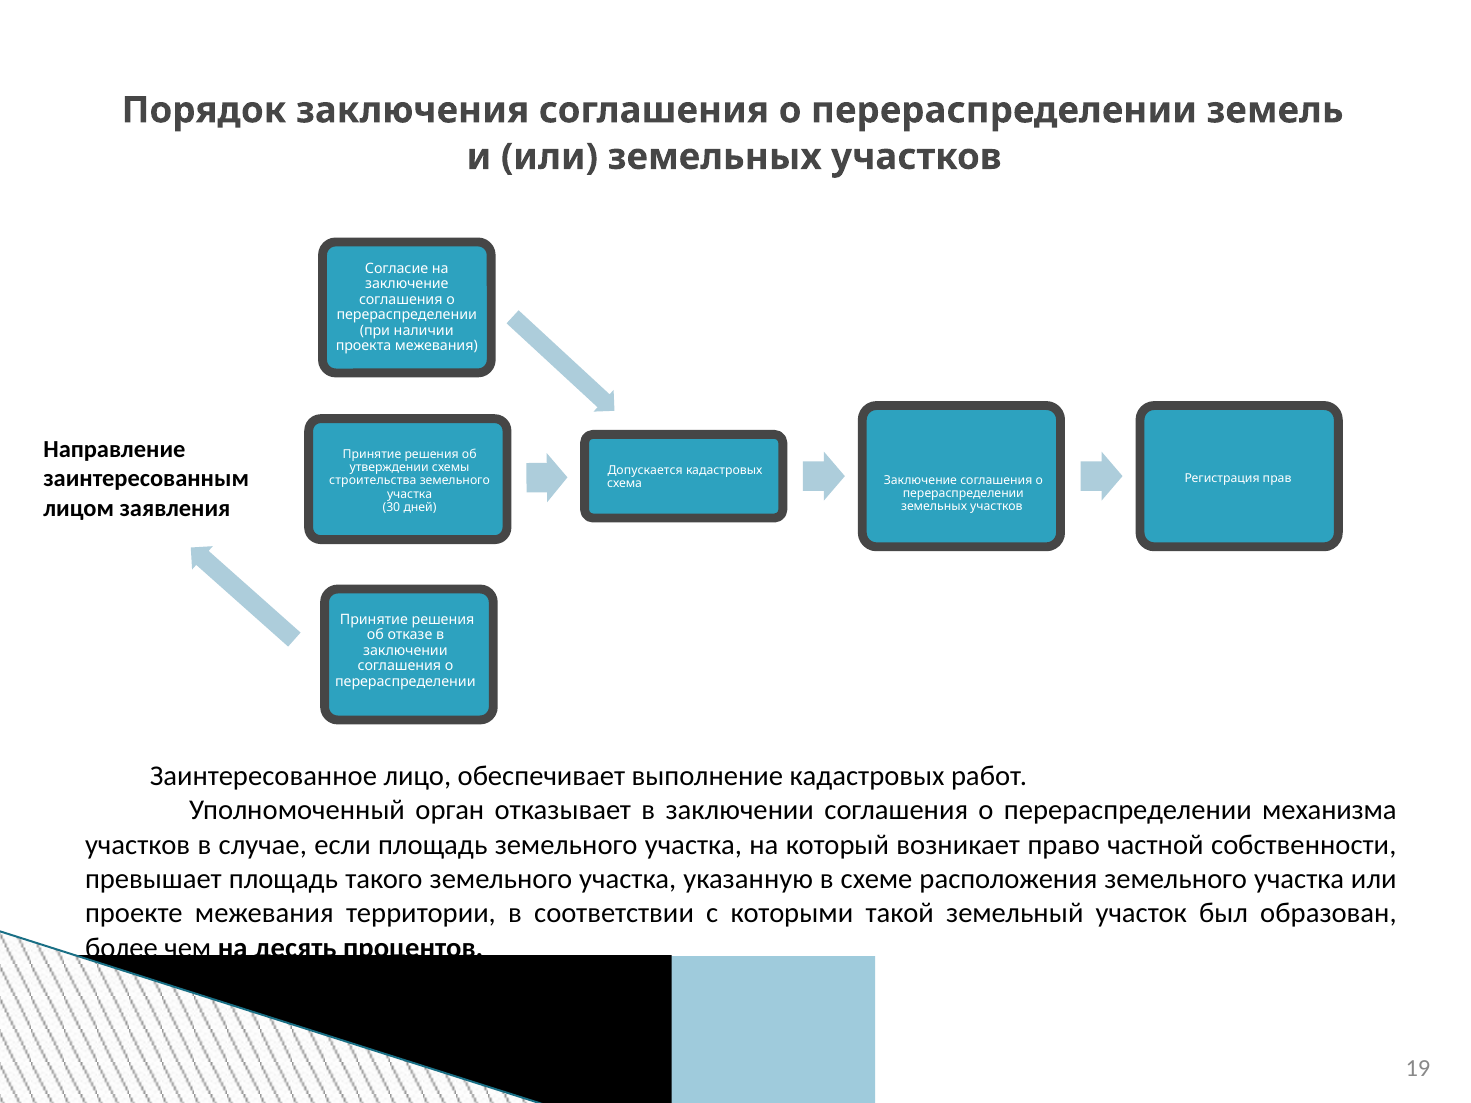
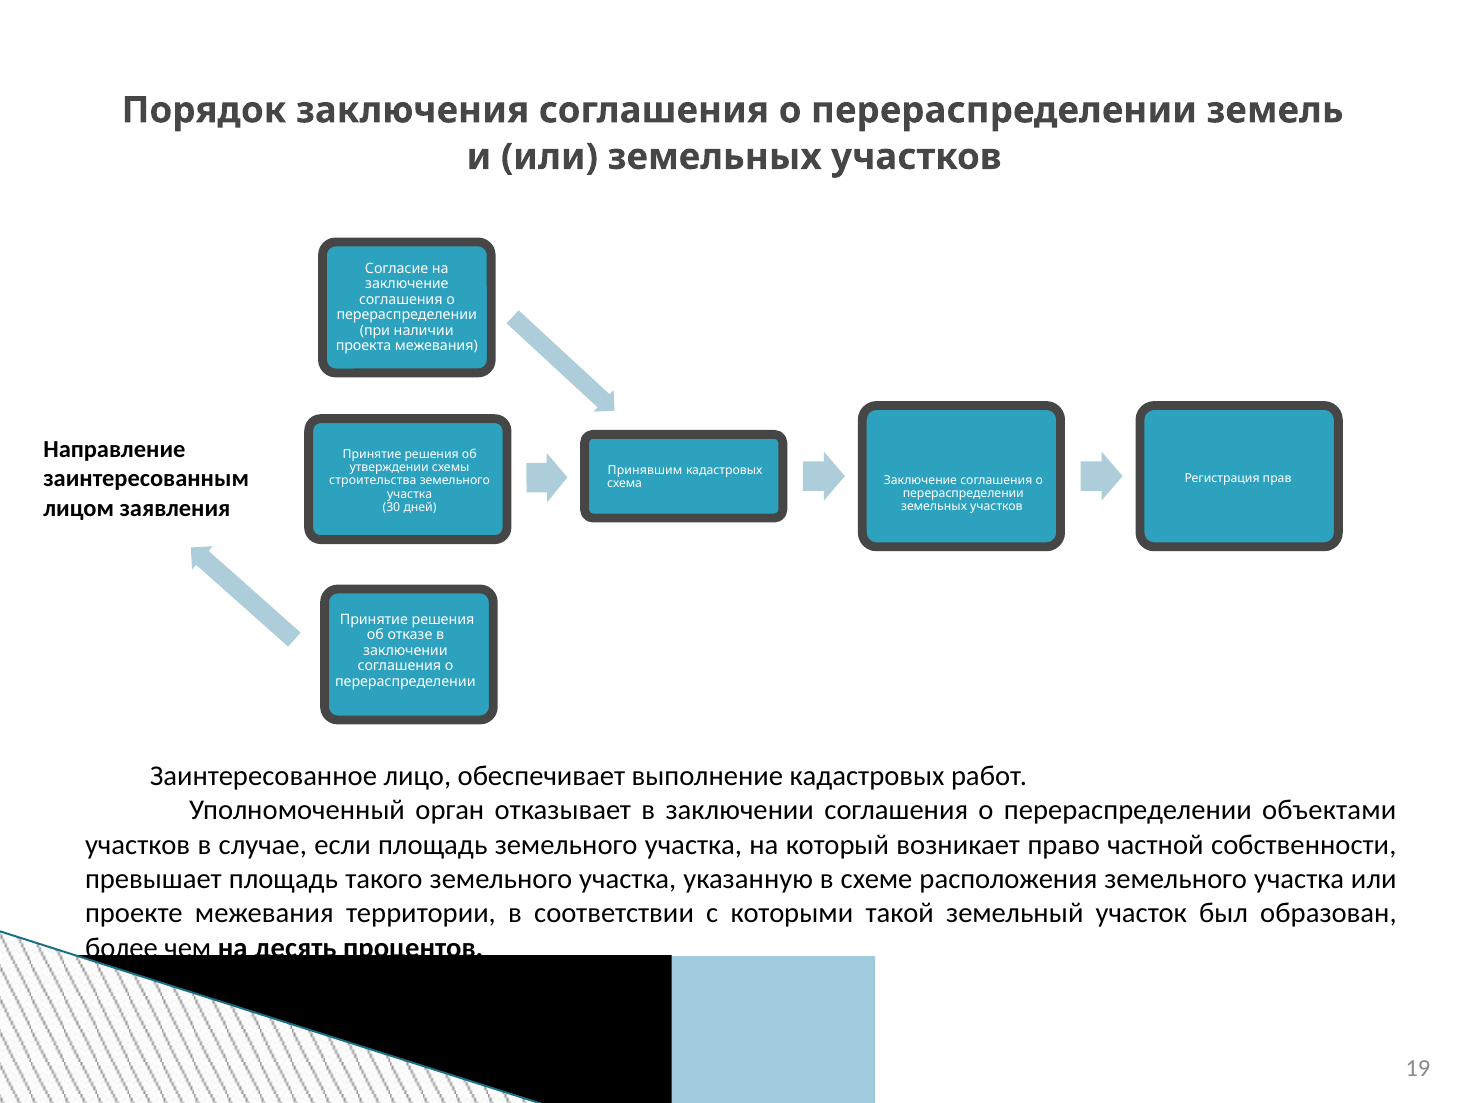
Допускается: Допускается -> Принявшим (645, 471)
механизма: механизма -> объектами (1329, 810)
